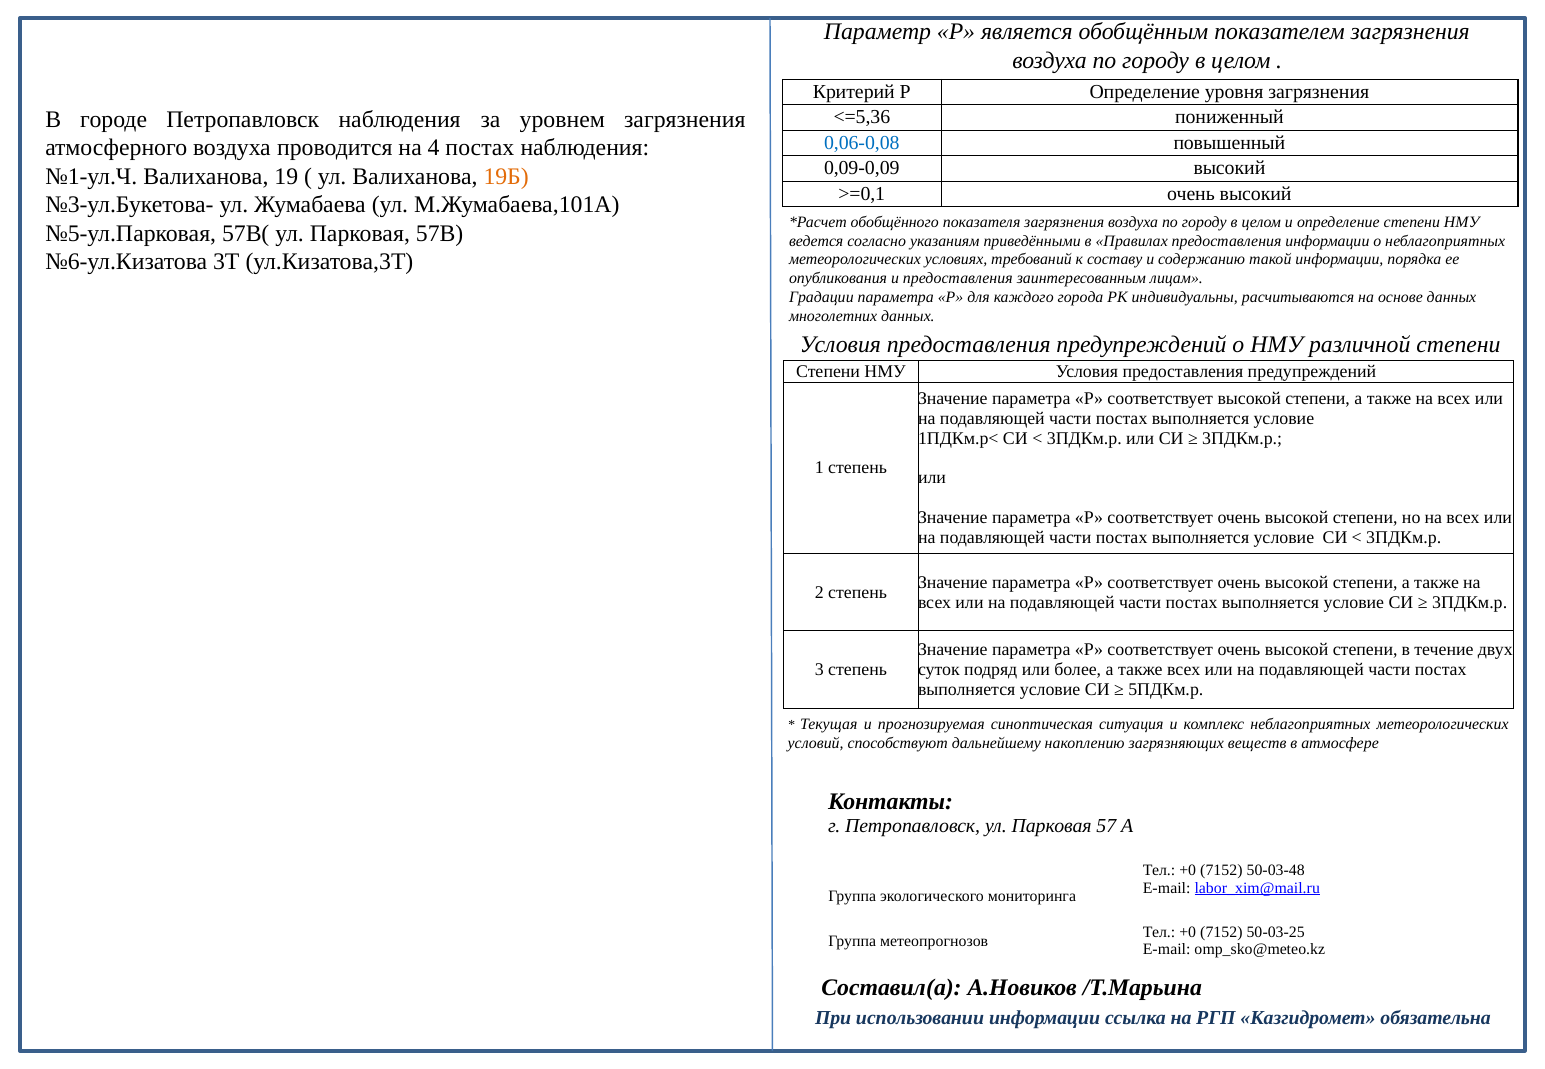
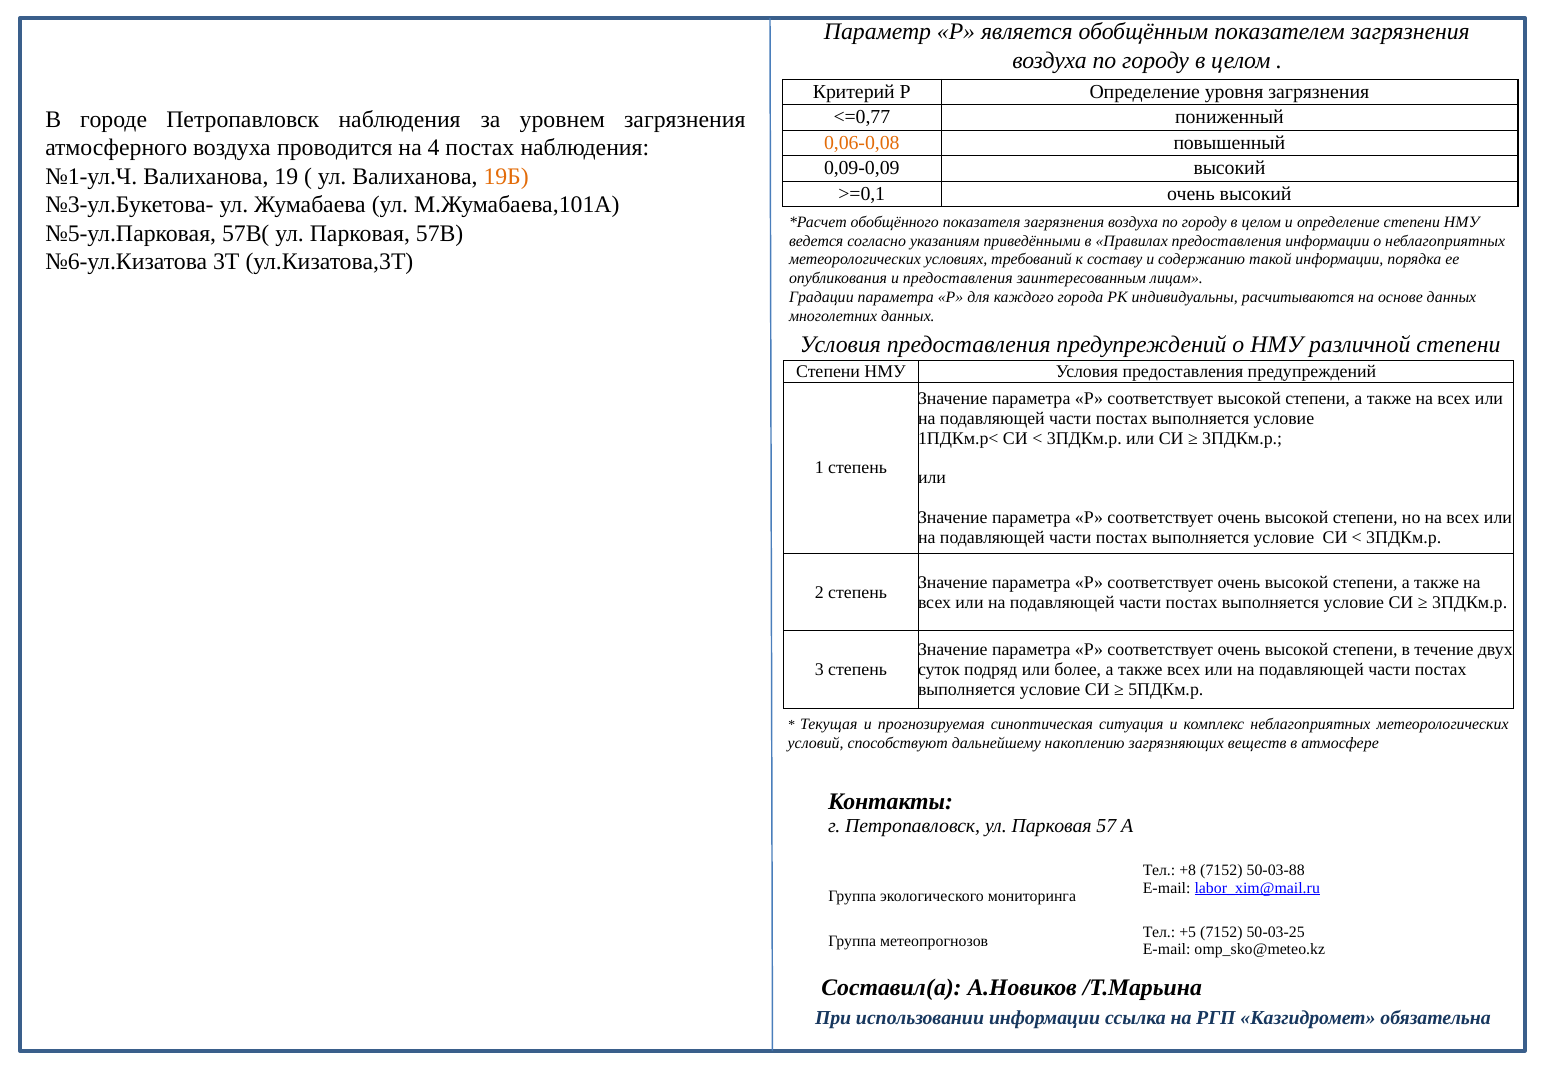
<=5,36: <=5,36 -> <=0,77 (862, 117)
0,06-0,08 colour: blue -> orange (862, 143)
+0: +0 -> +8 (1188, 871)
50-03-48: 50-03-48 -> 50-03-88 (1276, 871)
+0: +0 -> +5 (1188, 933)
